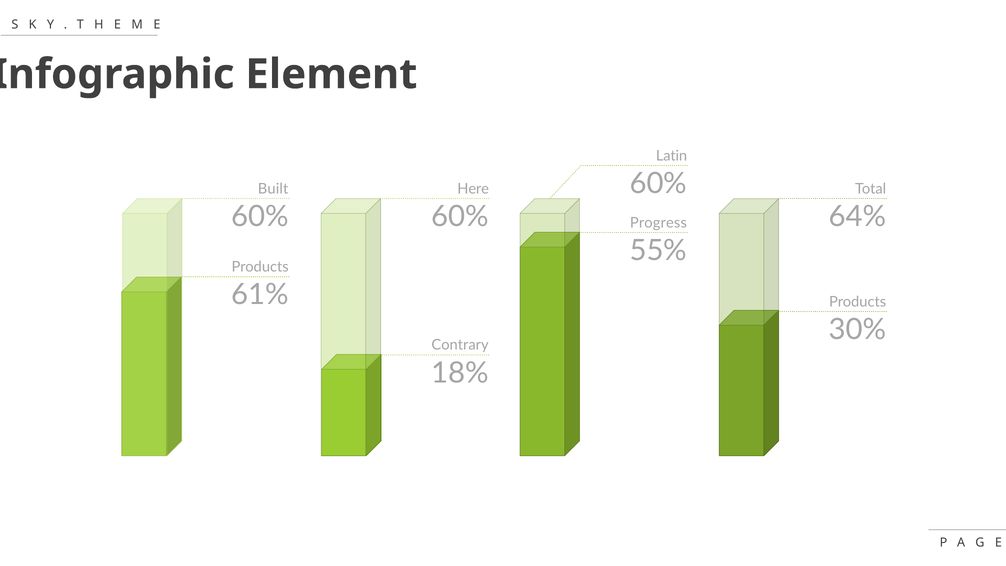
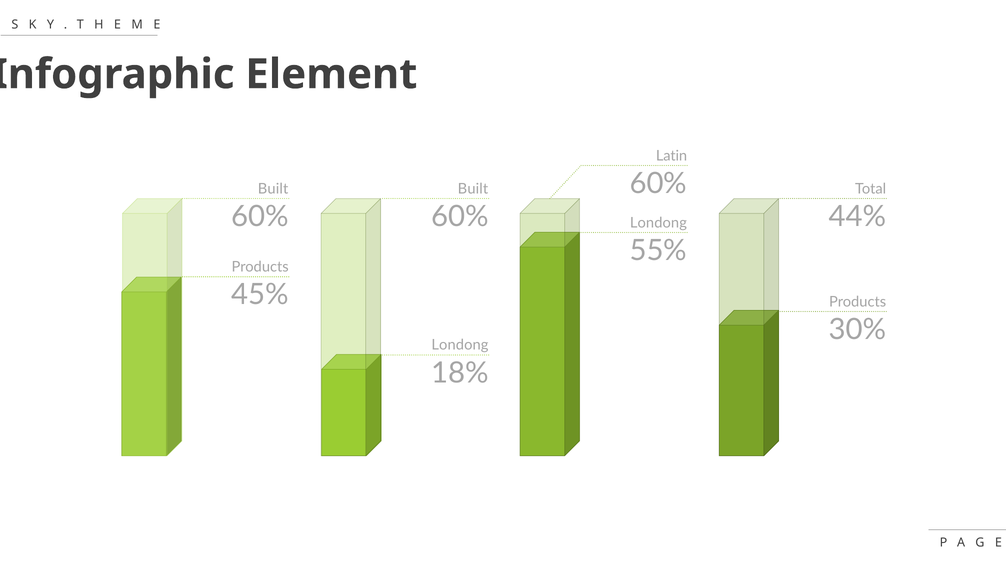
Here: Here -> Built (473, 189)
64%: 64% -> 44% (857, 217)
Progress: Progress -> Londong (658, 223)
61%: 61% -> 45% (260, 295)
Contrary: Contrary -> Londong (460, 345)
